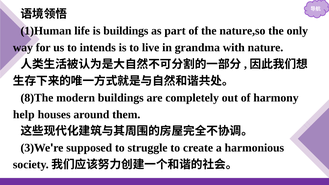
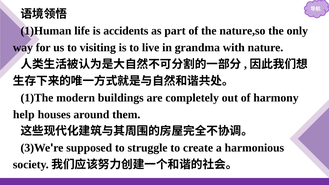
is buildings: buildings -> accidents (126, 31)
intends: intends -> visiting (98, 48)
8)The: 8)The -> 1)The (37, 98)
